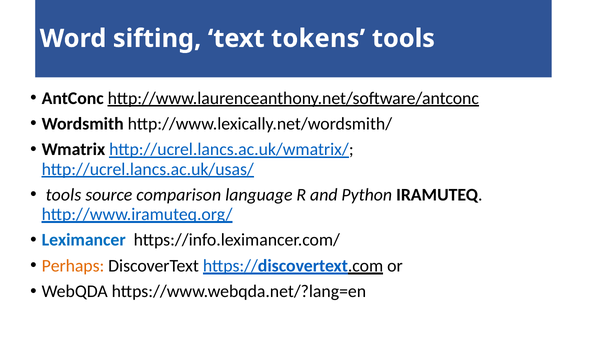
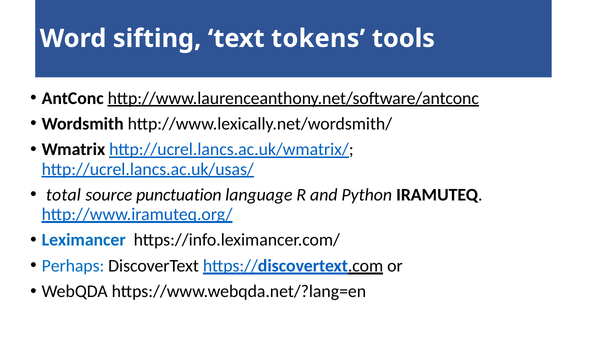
tools: tools -> total (63, 195)
comparison: comparison -> punctuation (179, 195)
Perhaps colour: orange -> blue (73, 265)
